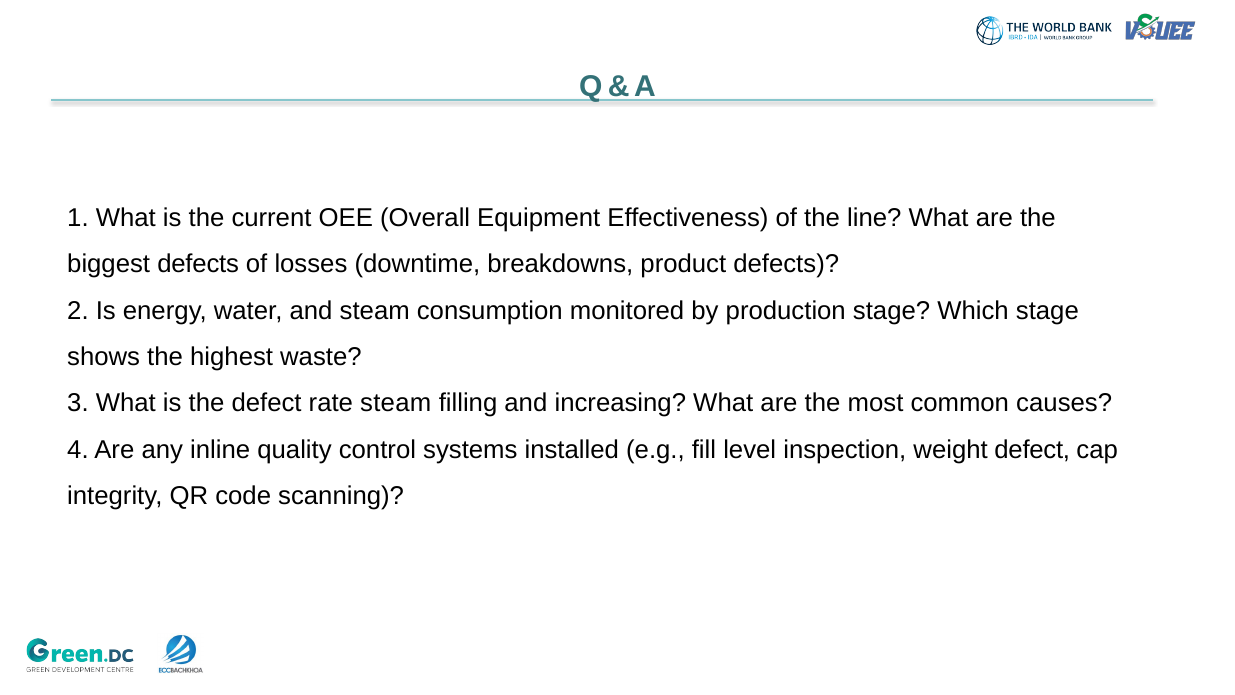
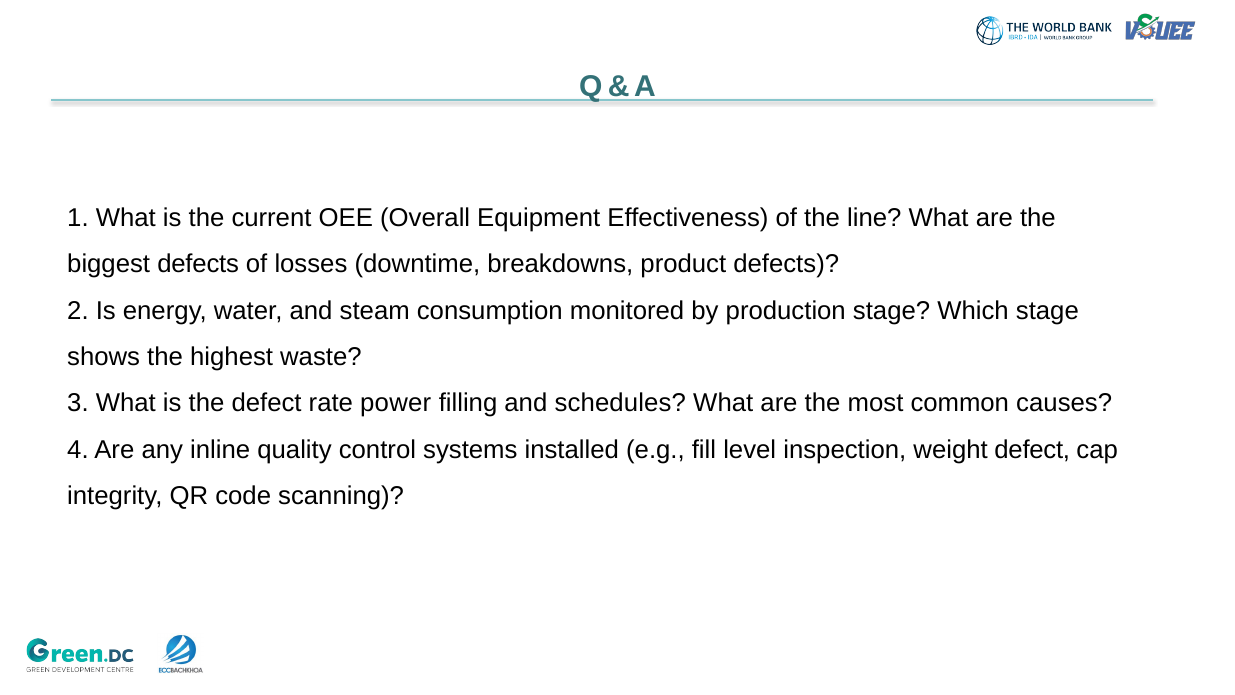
rate steam: steam -> power (396, 403)
increasing: increasing -> schedules (620, 403)
